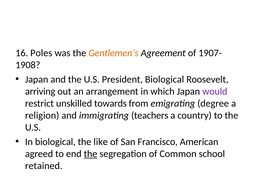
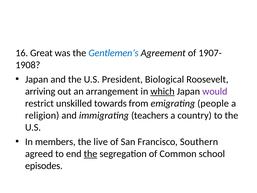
Poles: Poles -> Great (41, 53)
Gentlemen’s colour: orange -> blue (114, 53)
which underline: none -> present (162, 91)
degree: degree -> people (213, 103)
In biological: biological -> members (55, 142)
like: like -> live (101, 142)
American: American -> Southern (199, 142)
retained: retained -> episodes (44, 166)
